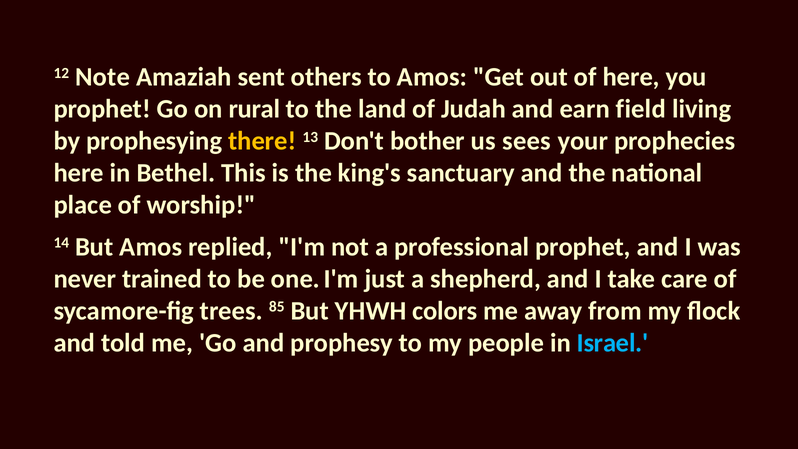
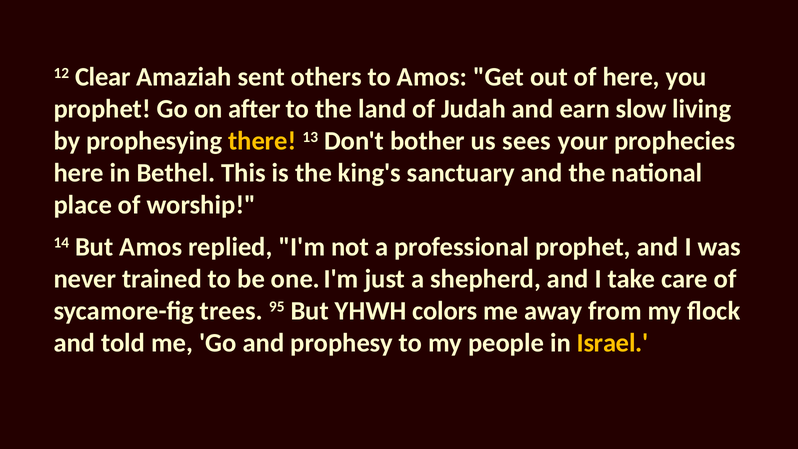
Note: Note -> Clear (103, 77)
rural: rural -> after (254, 109)
field: field -> slow (641, 109)
85: 85 -> 95 (277, 307)
Israel colour: light blue -> yellow (613, 343)
